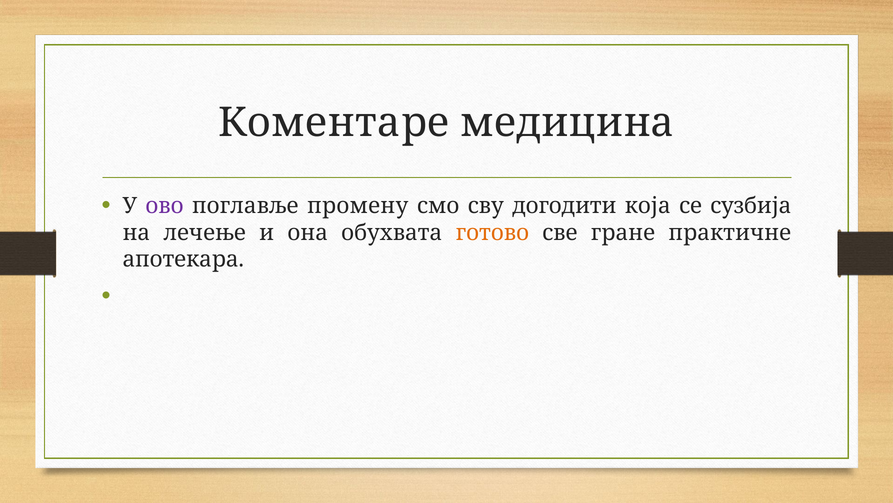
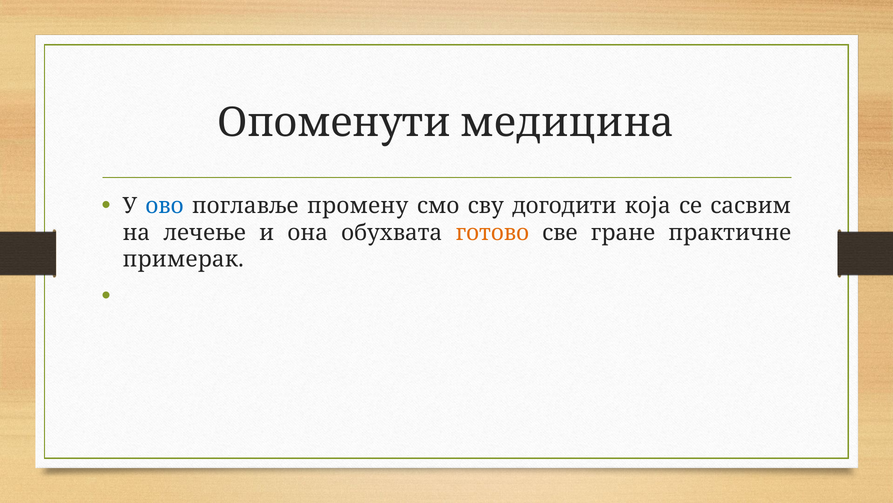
Коментаре: Коментаре -> Опоменути (334, 123)
ово colour: purple -> blue (165, 206)
сузбија: сузбија -> сасвим (751, 206)
апотекара: апотекара -> примерак (183, 259)
